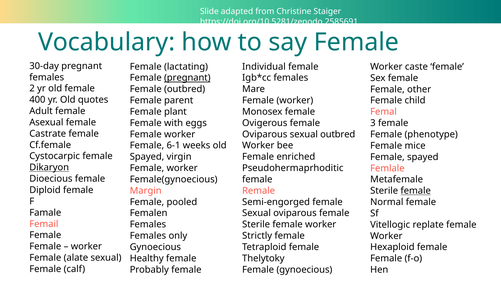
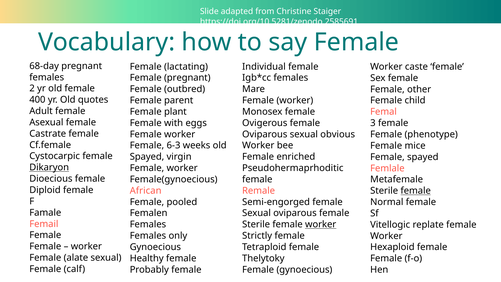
30-day: 30-day -> 68-day (44, 66)
pregnant underline: present -> none (187, 78)
sexual outbred: outbred -> obvious (338, 134)
6-1: 6-1 -> 6-3 (173, 145)
Margin: Margin -> African (146, 191)
worker underline: none -> present (321, 224)
